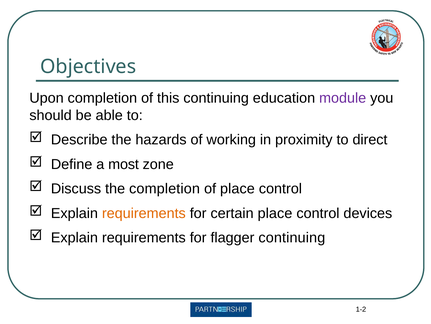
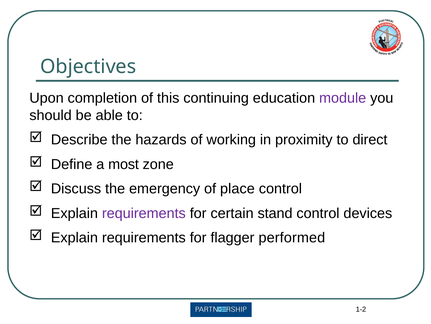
the completion: completion -> emergency (165, 188)
requirements colour: orange -> purple (144, 213)
certain place: place -> stand (275, 213)
flagger continuing: continuing -> performed (292, 237)
